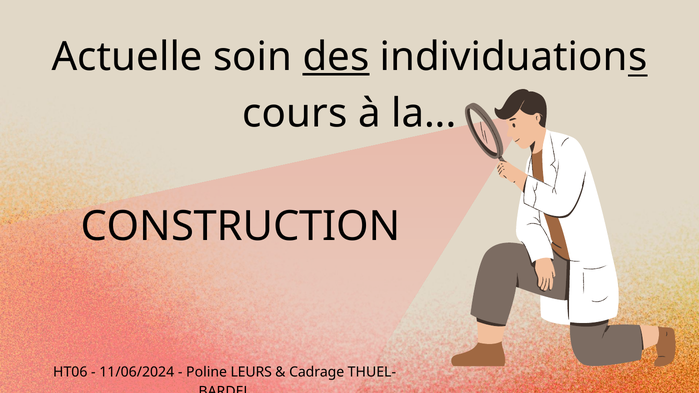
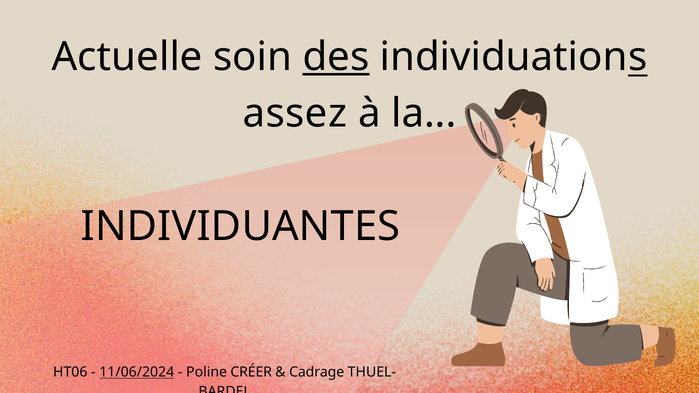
cours: cours -> assez (295, 113)
CONSTRUCTION: CONSTRUCTION -> INDIVIDUANTES (240, 226)
11/06/2024 underline: none -> present (137, 372)
LEURS: LEURS -> CRÉER (251, 372)
